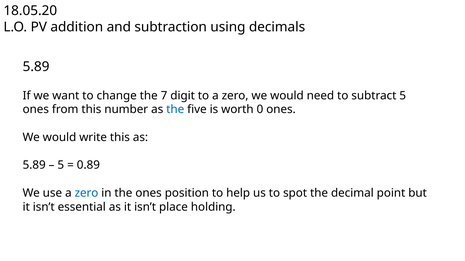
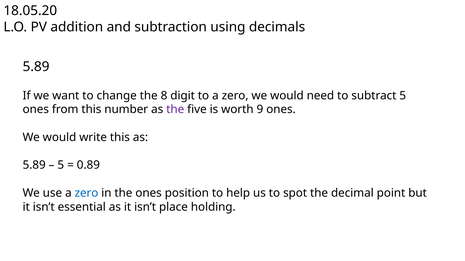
7: 7 -> 8 (164, 96)
the colour: blue -> purple (175, 110)
0: 0 -> 9 (260, 110)
